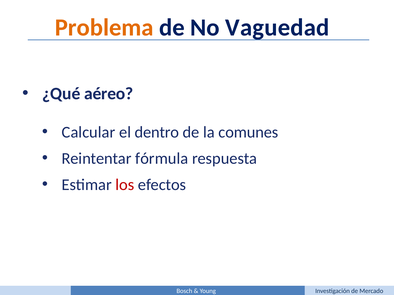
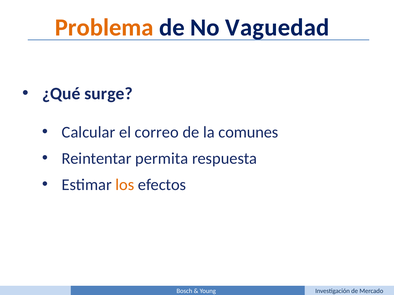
aéreo: aéreo -> surge (109, 94)
dentro: dentro -> correo (157, 132)
fórmula: fórmula -> permita (162, 159)
los colour: red -> orange (125, 185)
